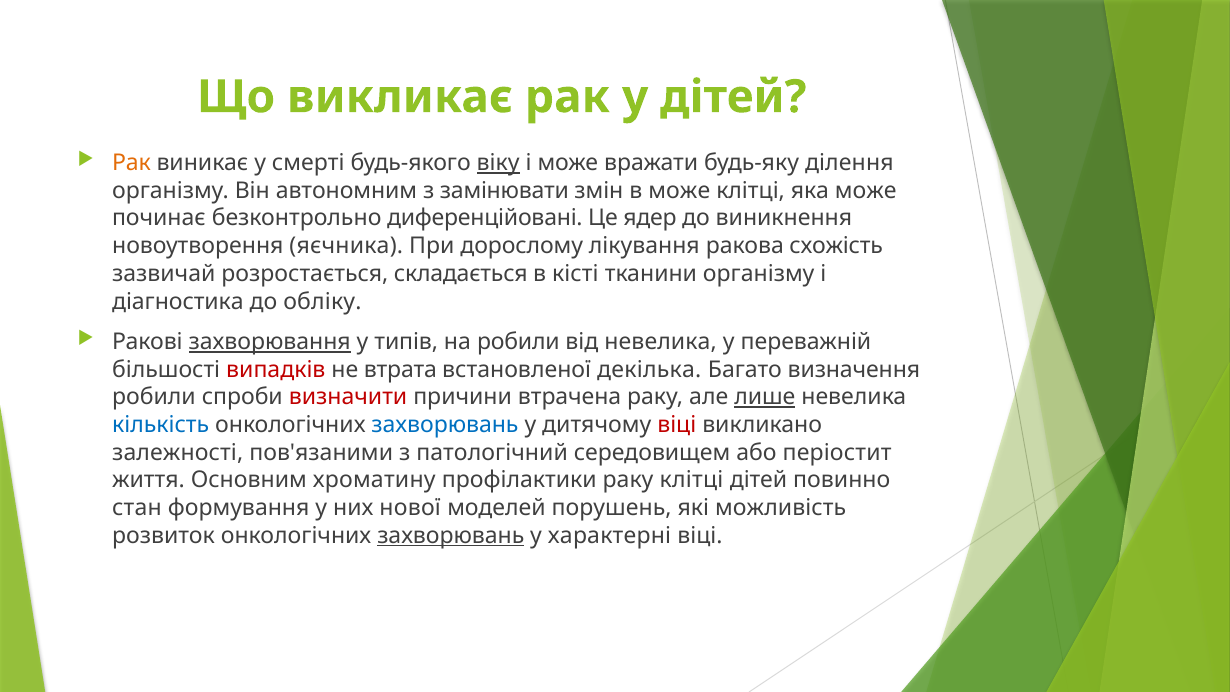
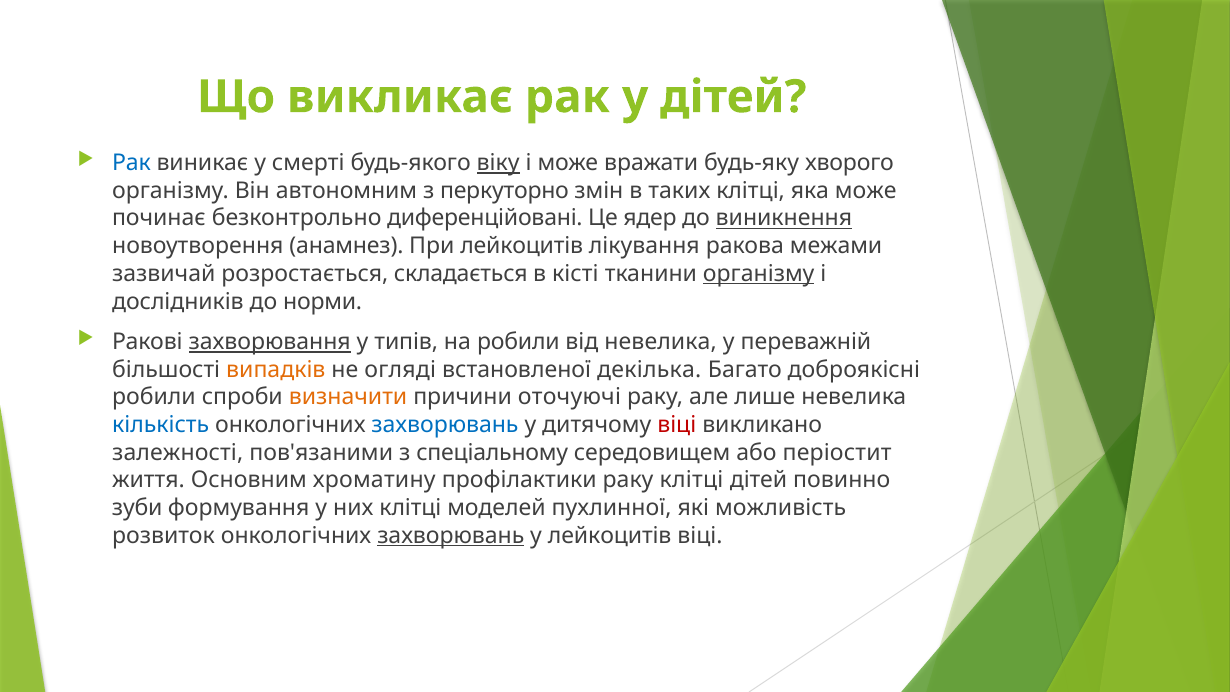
Рак colour: orange -> blue (131, 163)
ділення: ділення -> хворого (849, 163)
замінювати: замінювати -> перкуторно (504, 191)
в може: може -> таких (679, 191)
виникнення underline: none -> present (784, 218)
яєчника: яєчника -> анамнез (346, 246)
При дорослому: дорослому -> лейкоцитів (522, 246)
схожість: схожість -> межами (836, 246)
організму underline: none -> present (759, 274)
діагностика: діагностика -> дослідників (178, 301)
обліку: обліку -> норми (323, 301)
випадків colour: red -> orange (276, 370)
втрата: втрата -> огляді (400, 370)
визначення: визначення -> доброякісні (854, 370)
визначити colour: red -> orange (348, 397)
втрачена: втрачена -> оточуючі (569, 397)
лише underline: present -> none (765, 397)
патологічний: патологічний -> спеціальному (492, 453)
стан: стан -> зуби (137, 508)
них нової: нової -> клітці (410, 508)
порушень: порушень -> пухлинної (612, 508)
у характерні: характерні -> лейкоцитів (610, 536)
